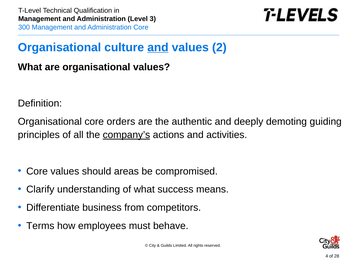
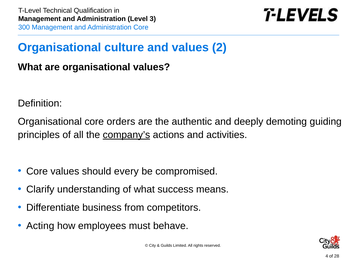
and underline: present -> none (158, 47)
areas: areas -> every (126, 171)
Terms: Terms -> Acting (40, 226)
